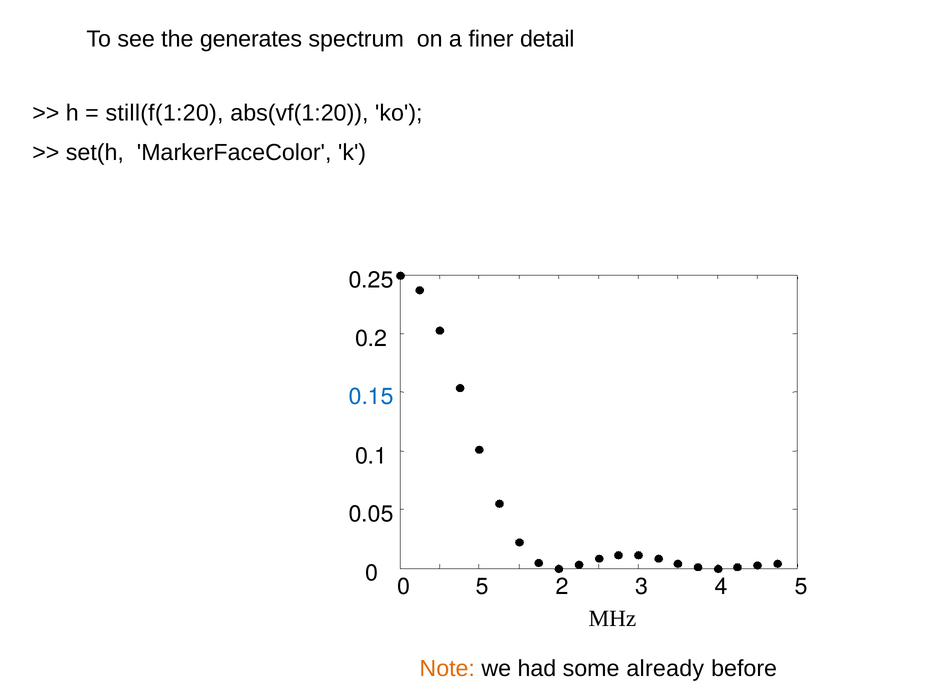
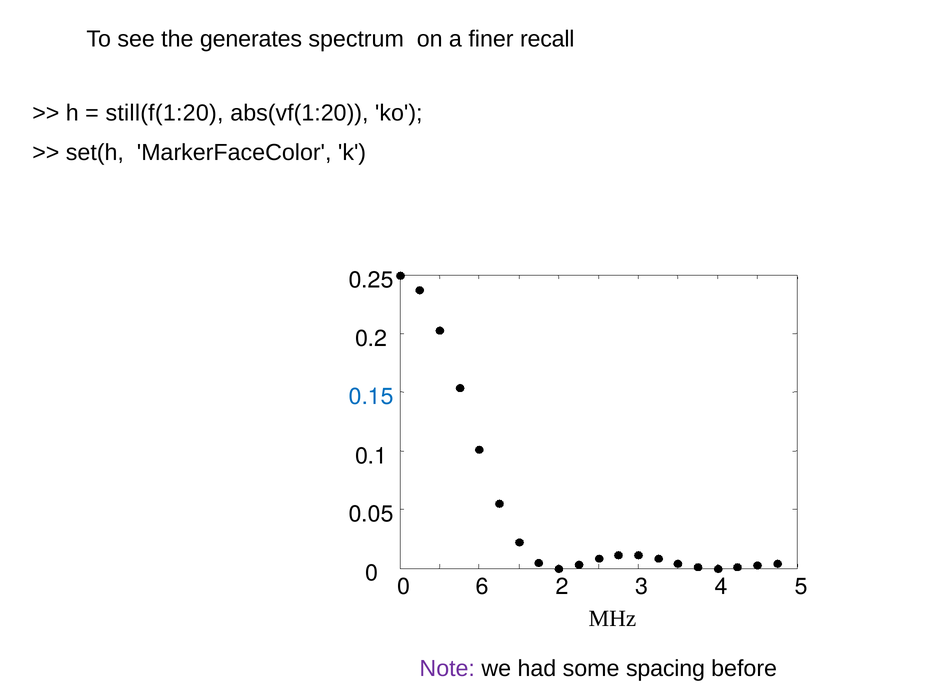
detail: detail -> recall (547, 39)
0 5: 5 -> 6 (482, 587)
Note colour: orange -> purple (447, 669)
already: already -> spacing (665, 669)
